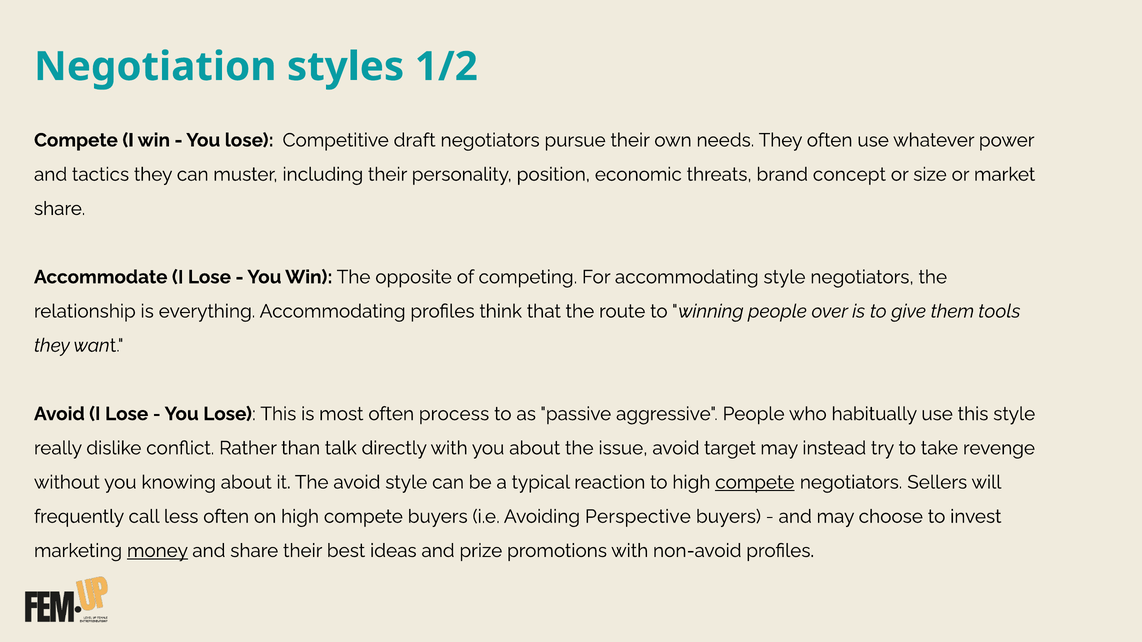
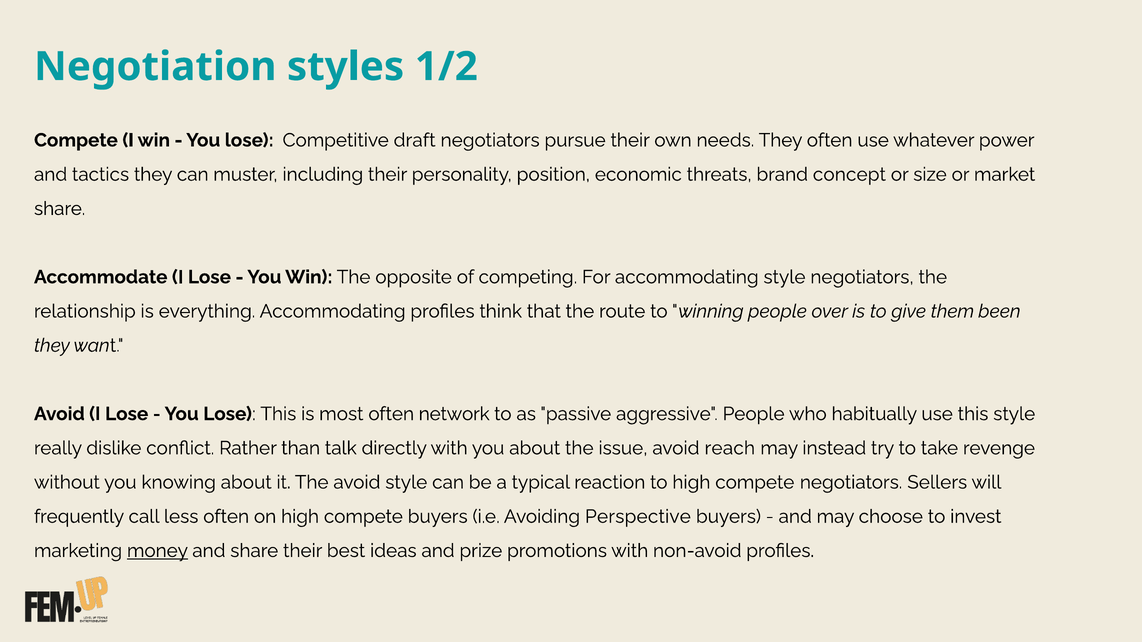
tools: tools -> been (999, 311)
process: process -> network (454, 414)
target: target -> reach (730, 448)
compete underline: present -> none (755, 483)
